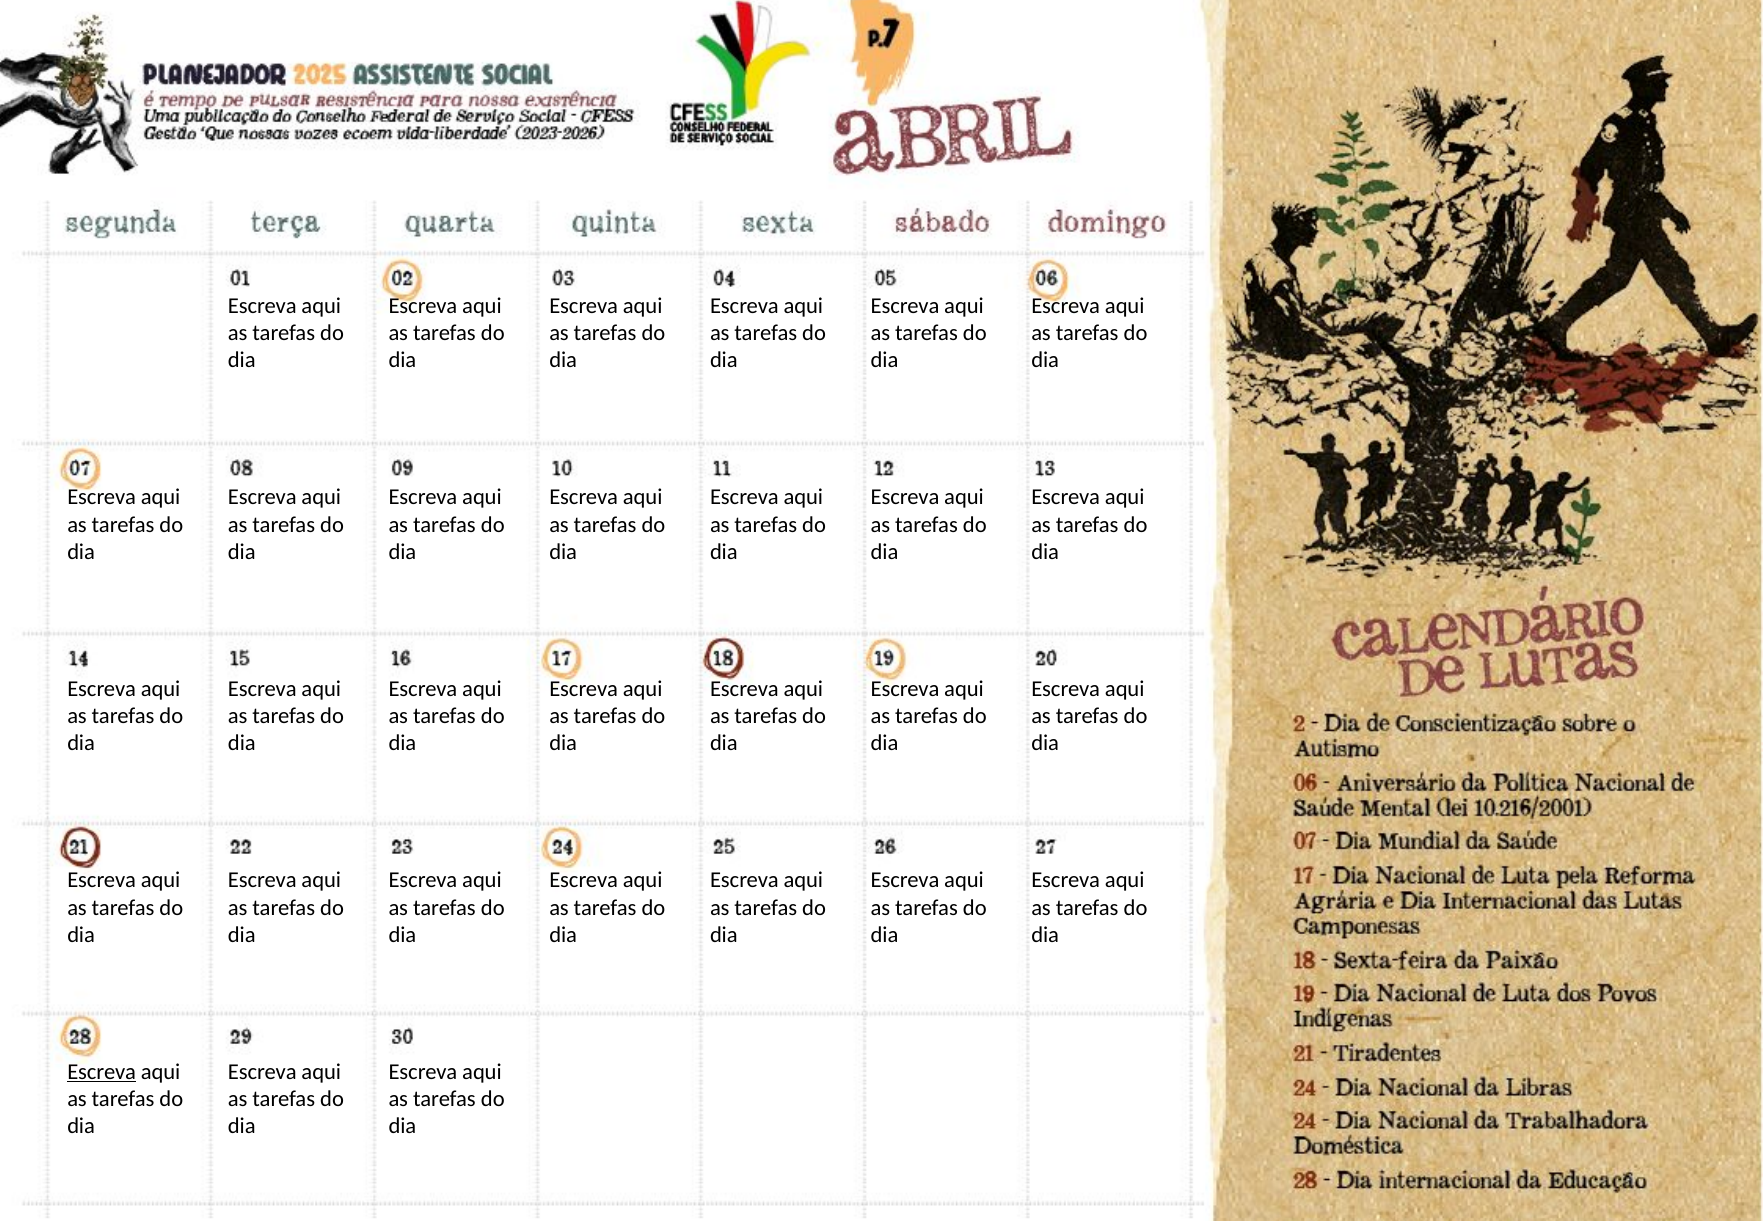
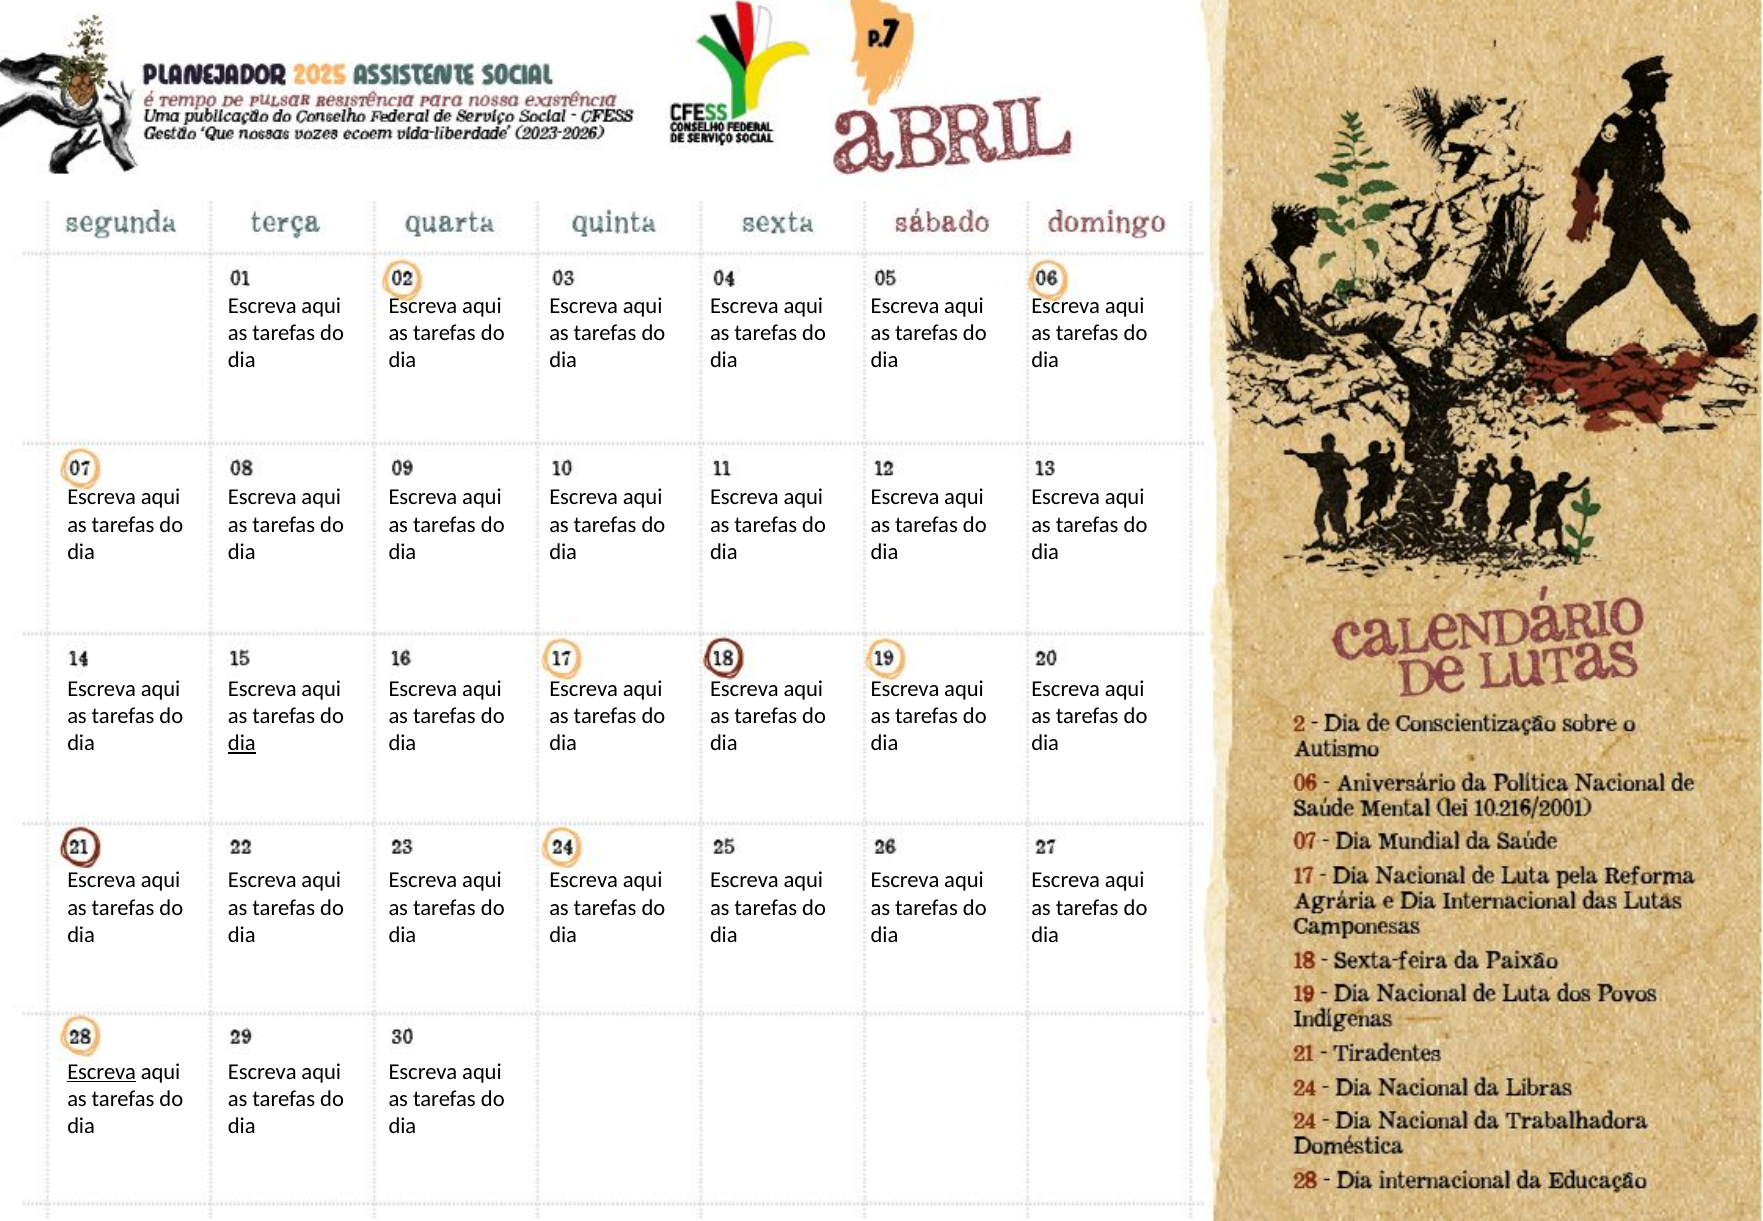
dia underline: none -> present (242, 743)
